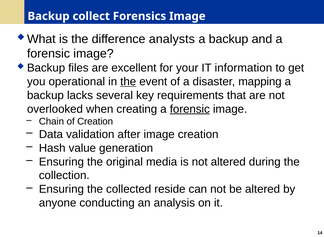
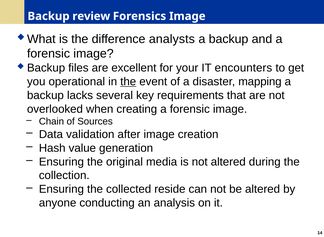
collect: collect -> review (91, 16)
information: information -> encounters (243, 68)
forensic underline: present -> none (190, 109)
of Creation: Creation -> Sources (95, 122)
